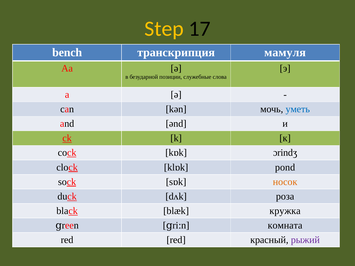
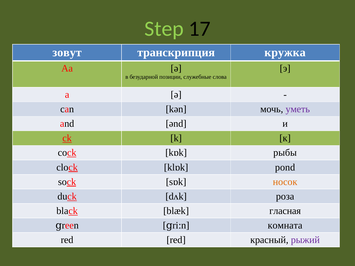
Step colour: yellow -> light green (164, 29)
bench: bench -> зовут (67, 53)
мамуля: мамуля -> кружка (285, 53)
уметь colour: blue -> purple (298, 109)
ɔrindʒ: ɔrindʒ -> рыбы (285, 153)
кружка: кружка -> гласная (285, 211)
